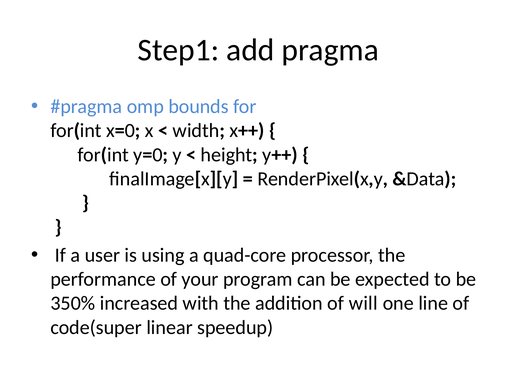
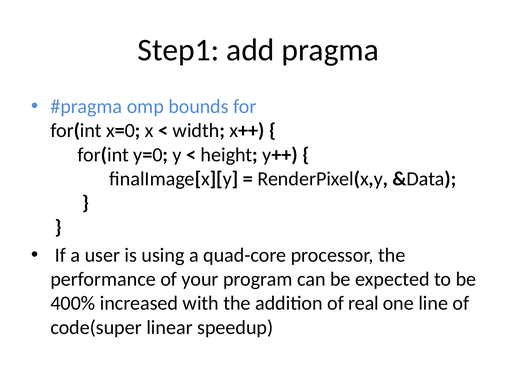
350%: 350% -> 400% (73, 303)
will: will -> real (363, 303)
